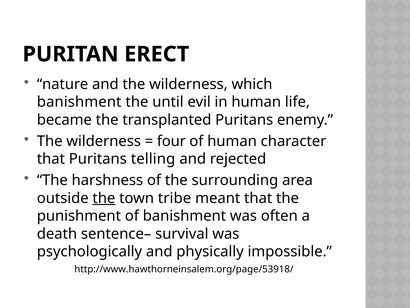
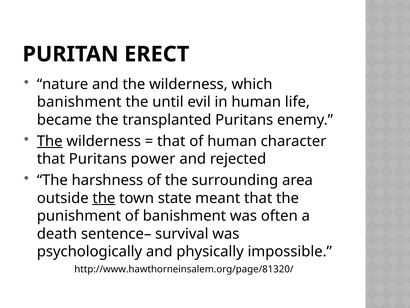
The underline: none -> present (50, 141)
four: four -> that (171, 141)
telling: telling -> power (153, 159)
tribe: tribe -> state (175, 198)
http://www.hawthorneinsalem.org/page/53918/: http://www.hawthorneinsalem.org/page/53918/ -> http://www.hawthorneinsalem.org/page/81320/ (184, 269)
